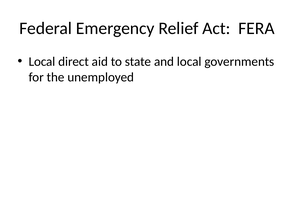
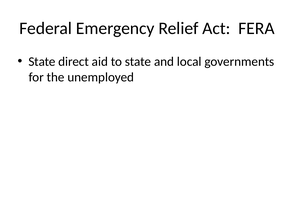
Local: Local -> State (42, 62)
